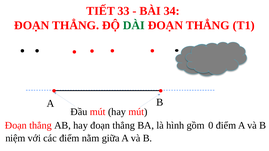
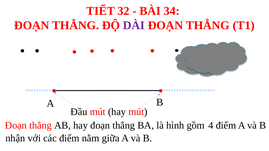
33: 33 -> 32 (124, 11)
DÀI colour: green -> purple (134, 25)
0: 0 -> 4 (211, 126)
niệm: niệm -> nhận (15, 138)
